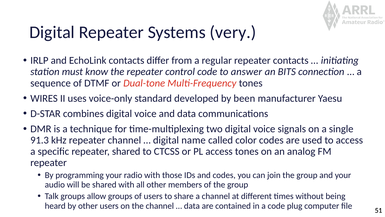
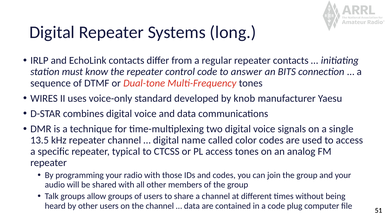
very: very -> long (233, 32)
been: been -> knob (244, 98)
91.3: 91.3 -> 13.5 (40, 140)
repeater shared: shared -> typical (126, 151)
